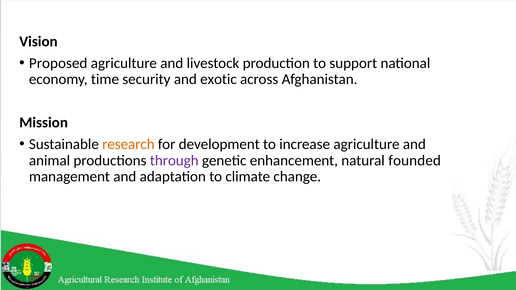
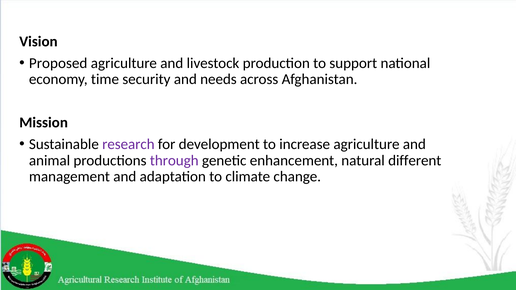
exotic: exotic -> needs (218, 79)
research colour: orange -> purple (128, 144)
founded: founded -> different (415, 161)
